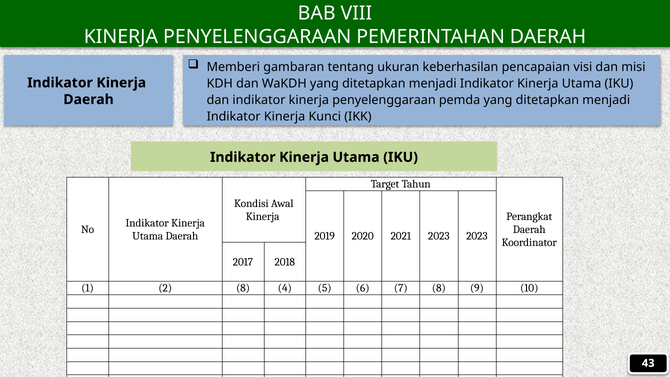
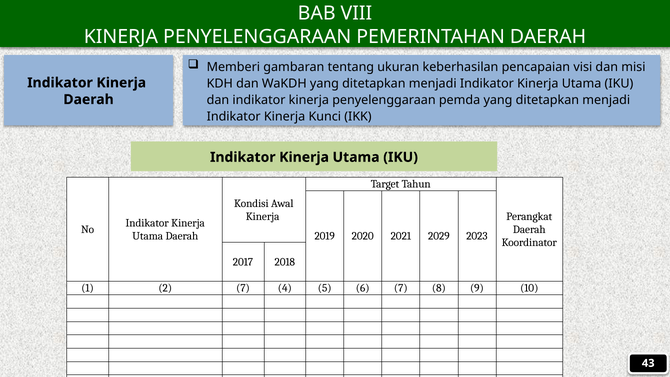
2021 2023: 2023 -> 2029 (439, 236)
2 8: 8 -> 7 (243, 288)
